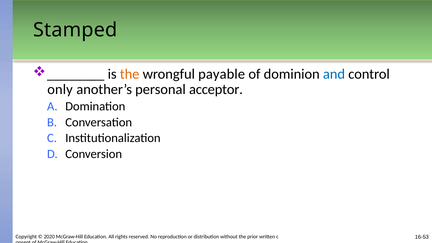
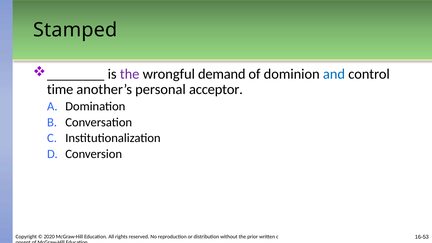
the colour: orange -> purple (130, 74)
payable: payable -> demand (222, 74)
only: only -> time (60, 90)
